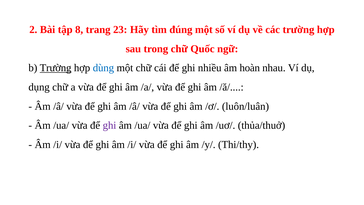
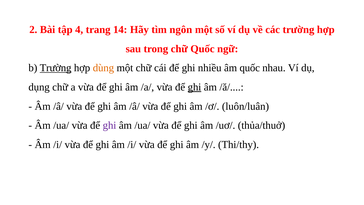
8: 8 -> 4 (79, 30)
23: 23 -> 14 (120, 30)
đúng: đúng -> ngôn (181, 30)
dùng colour: blue -> orange (103, 68)
âm hoàn: hoàn -> quốc (250, 68)
ghi underline: none -> present (194, 87)
